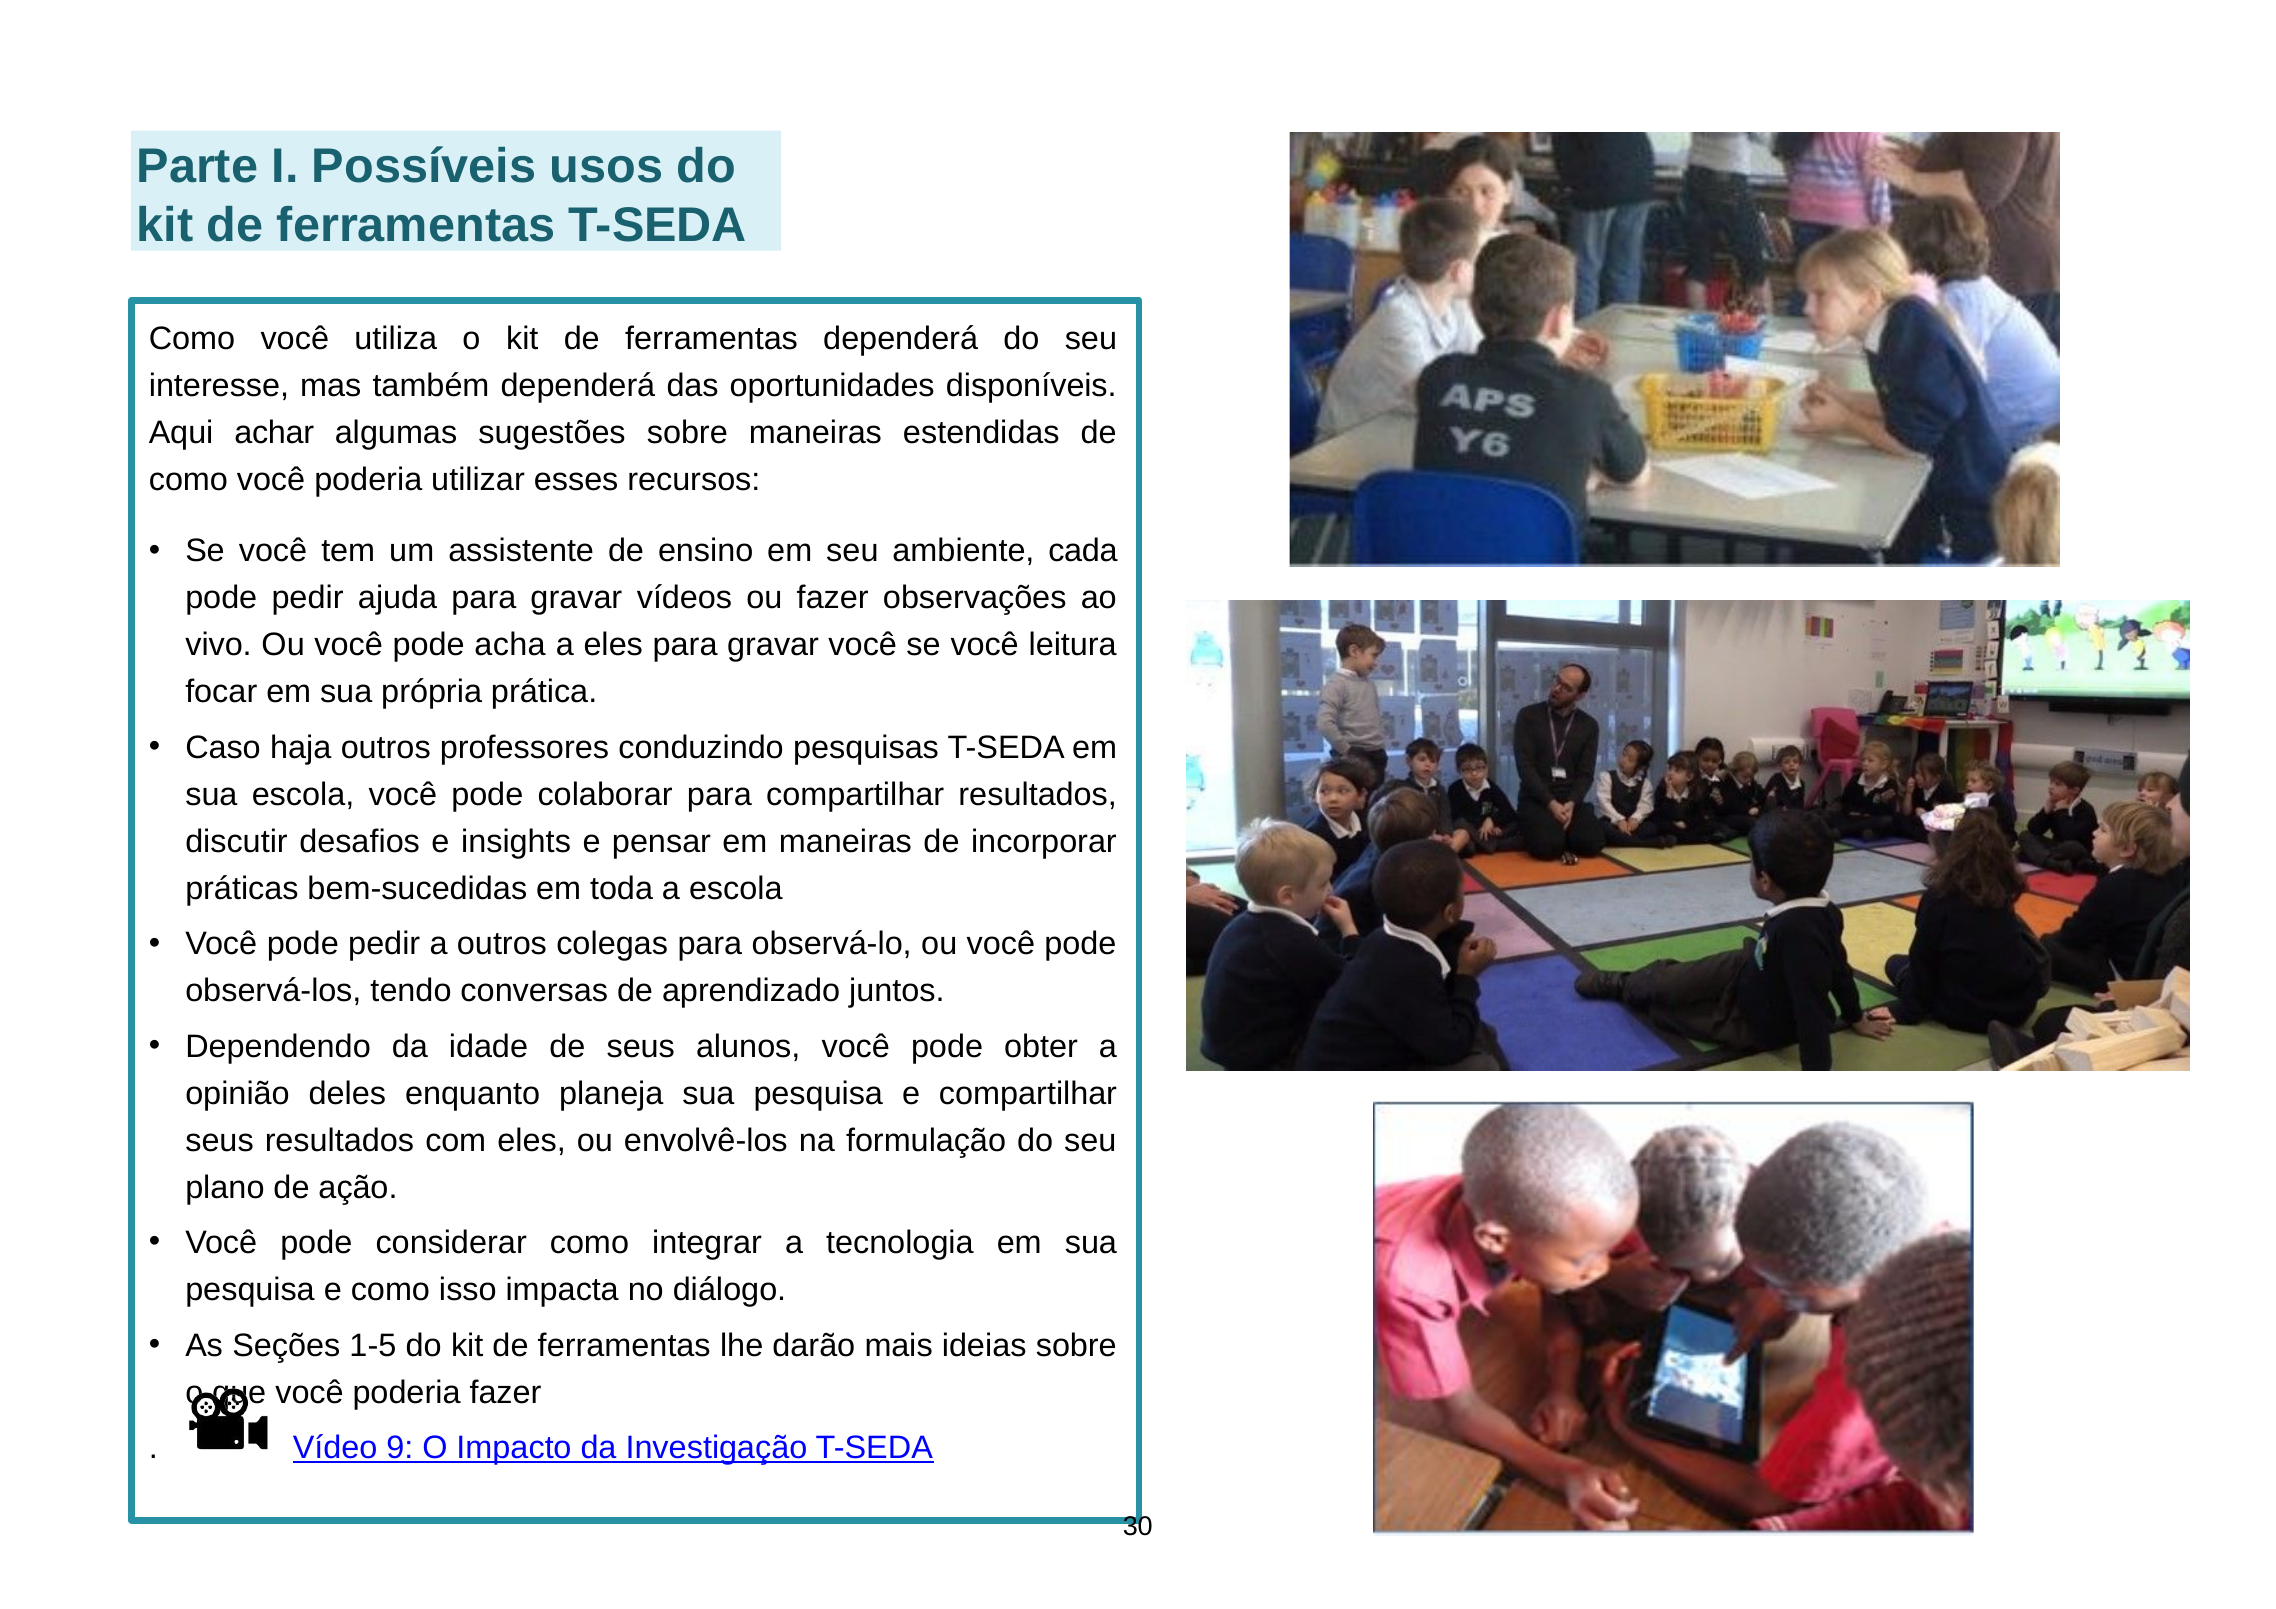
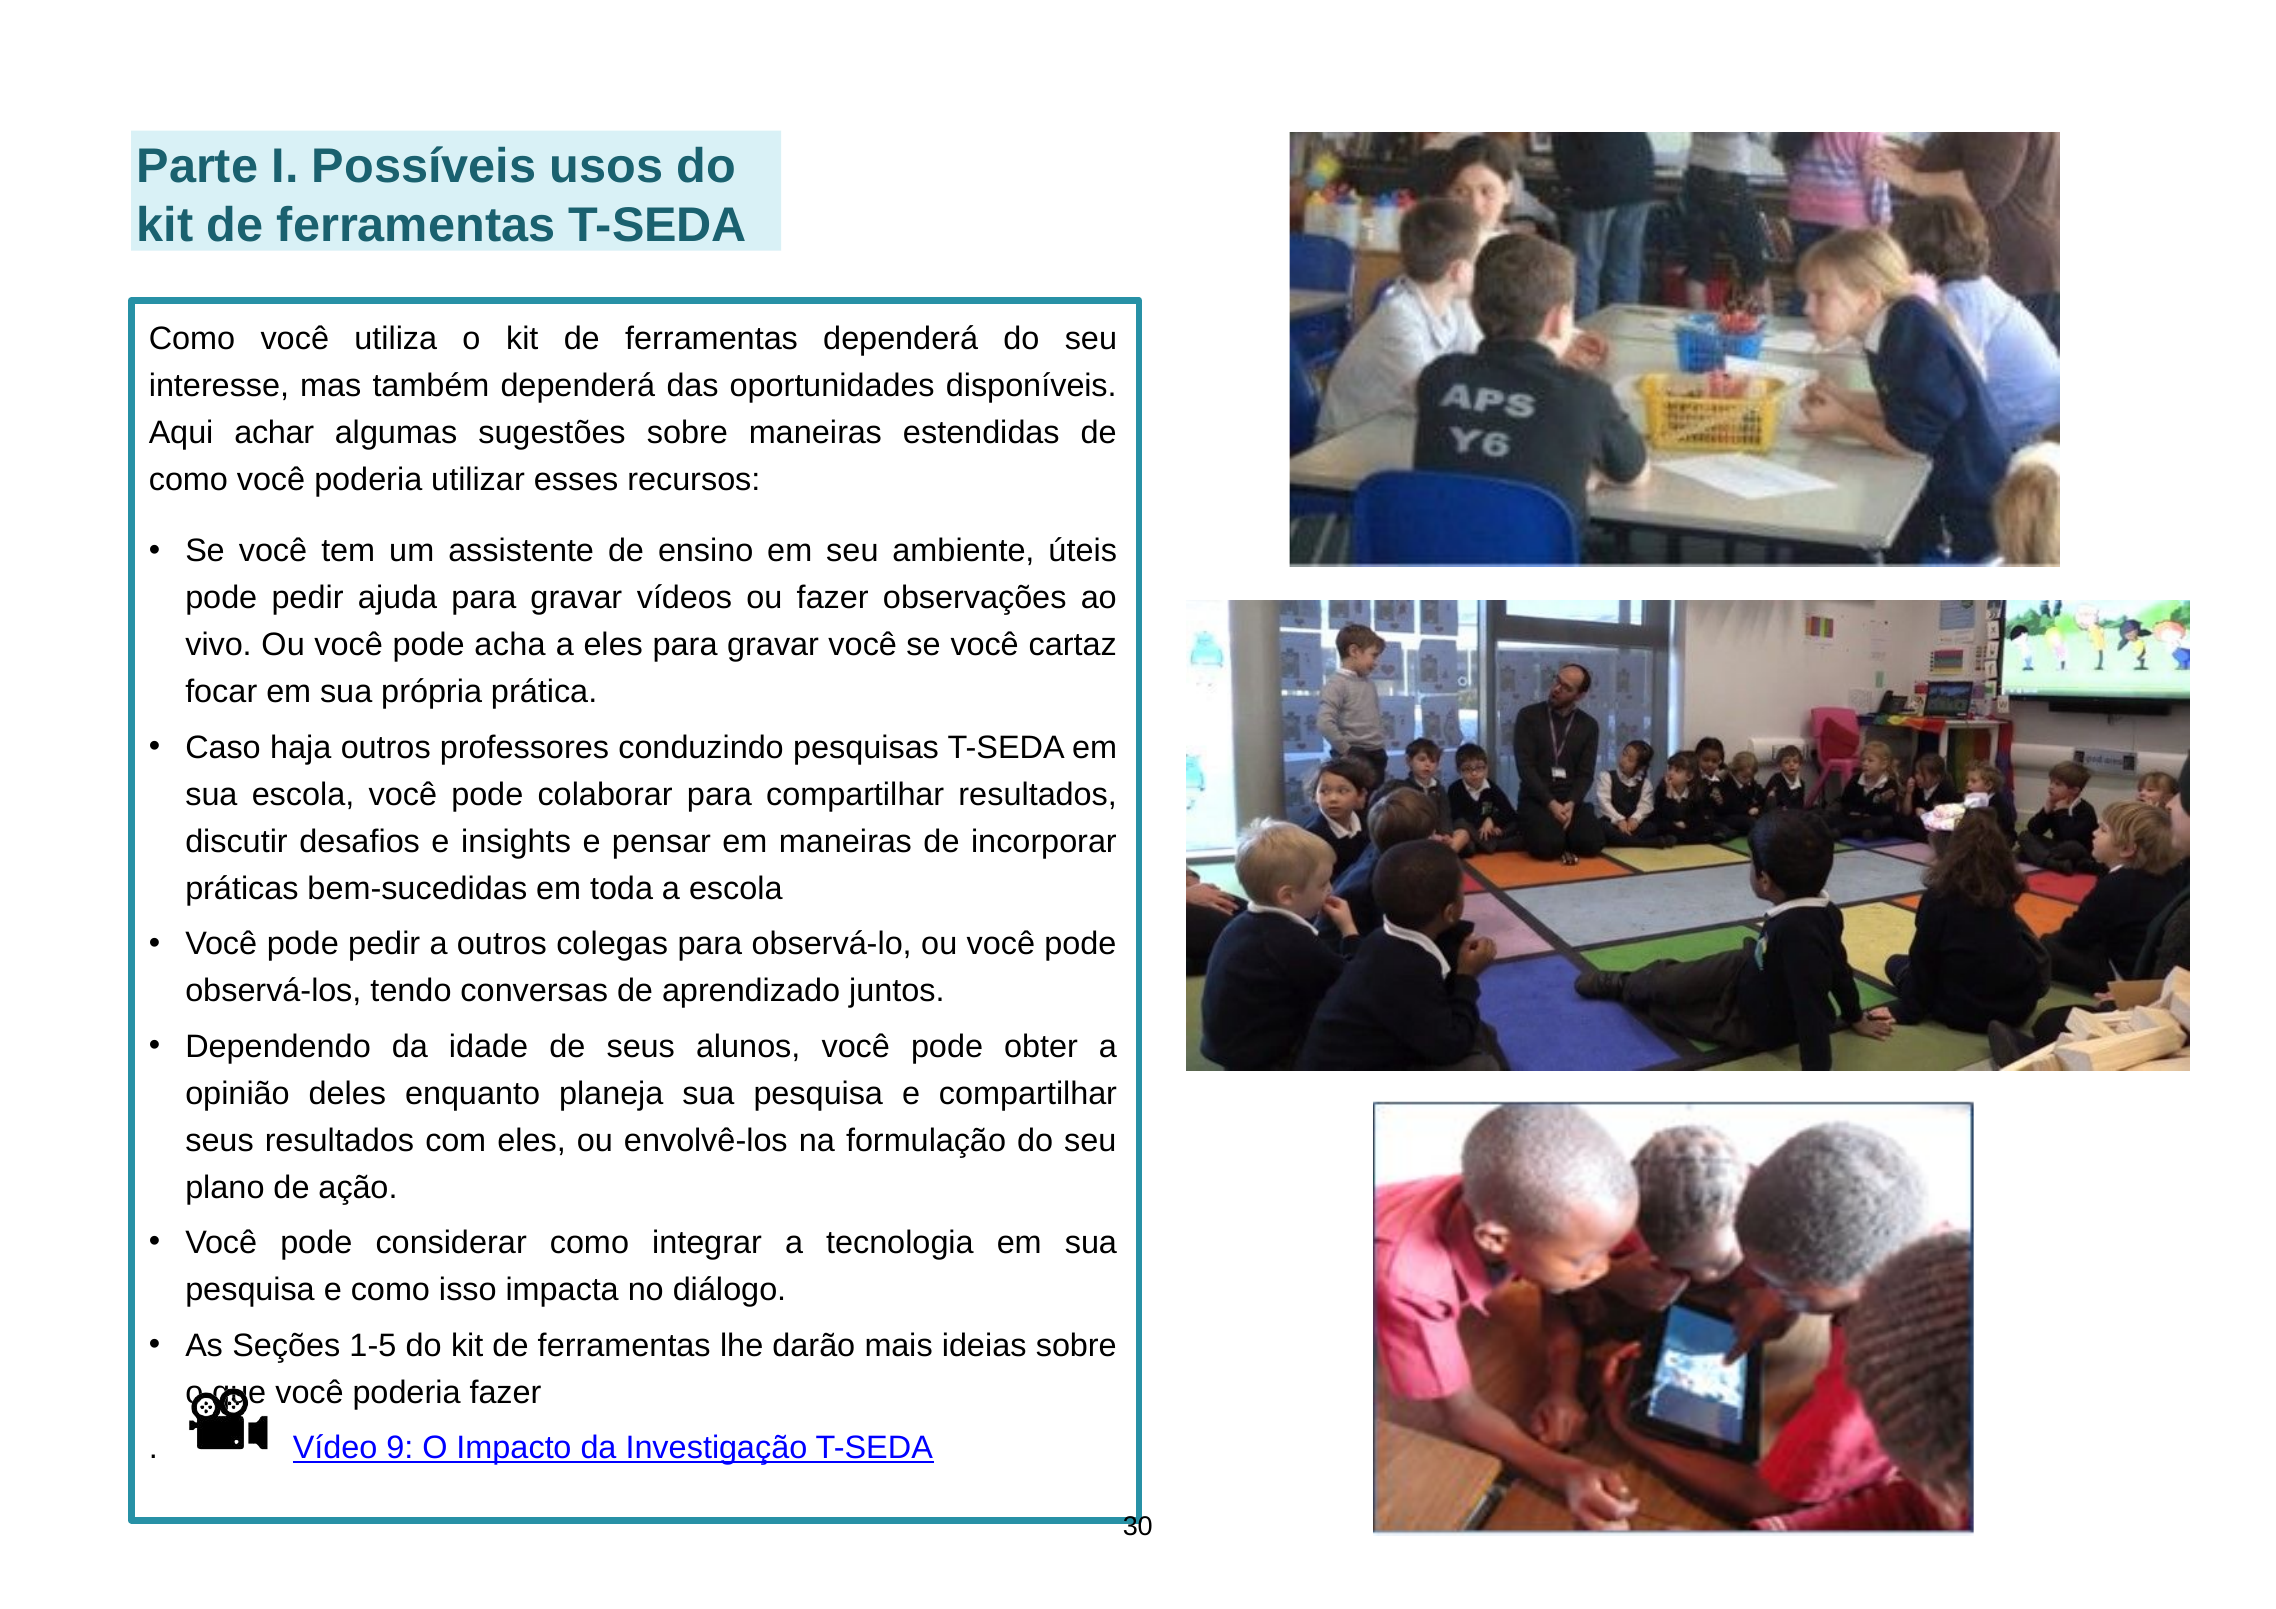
cada: cada -> úteis (1083, 551)
leitura: leitura -> cartaz (1073, 646)
